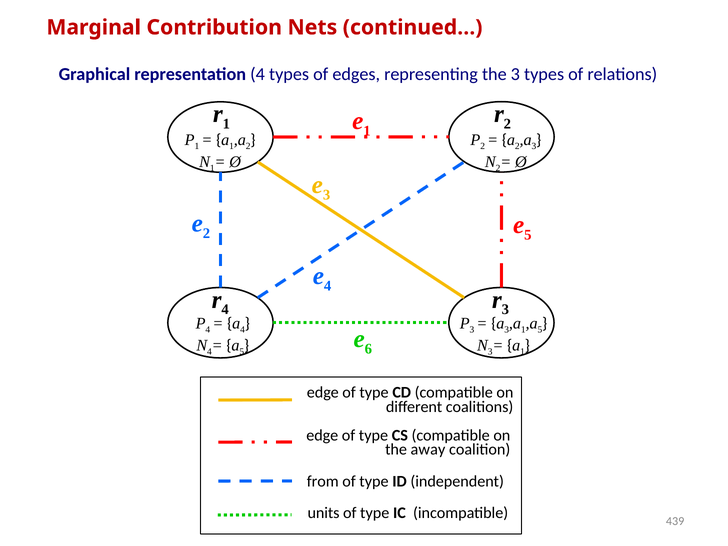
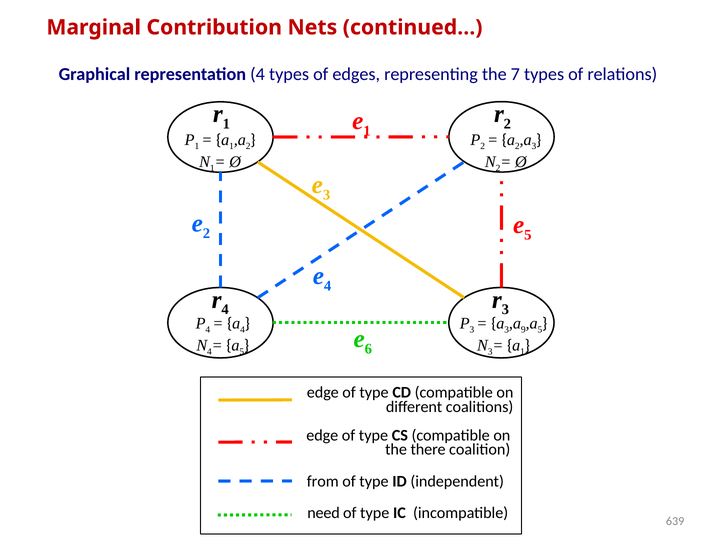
the 3: 3 -> 7 (515, 74)
1: 1 -> 9 (523, 330)
away: away -> there (428, 450)
units: units -> need (324, 513)
439: 439 -> 639 (675, 521)
